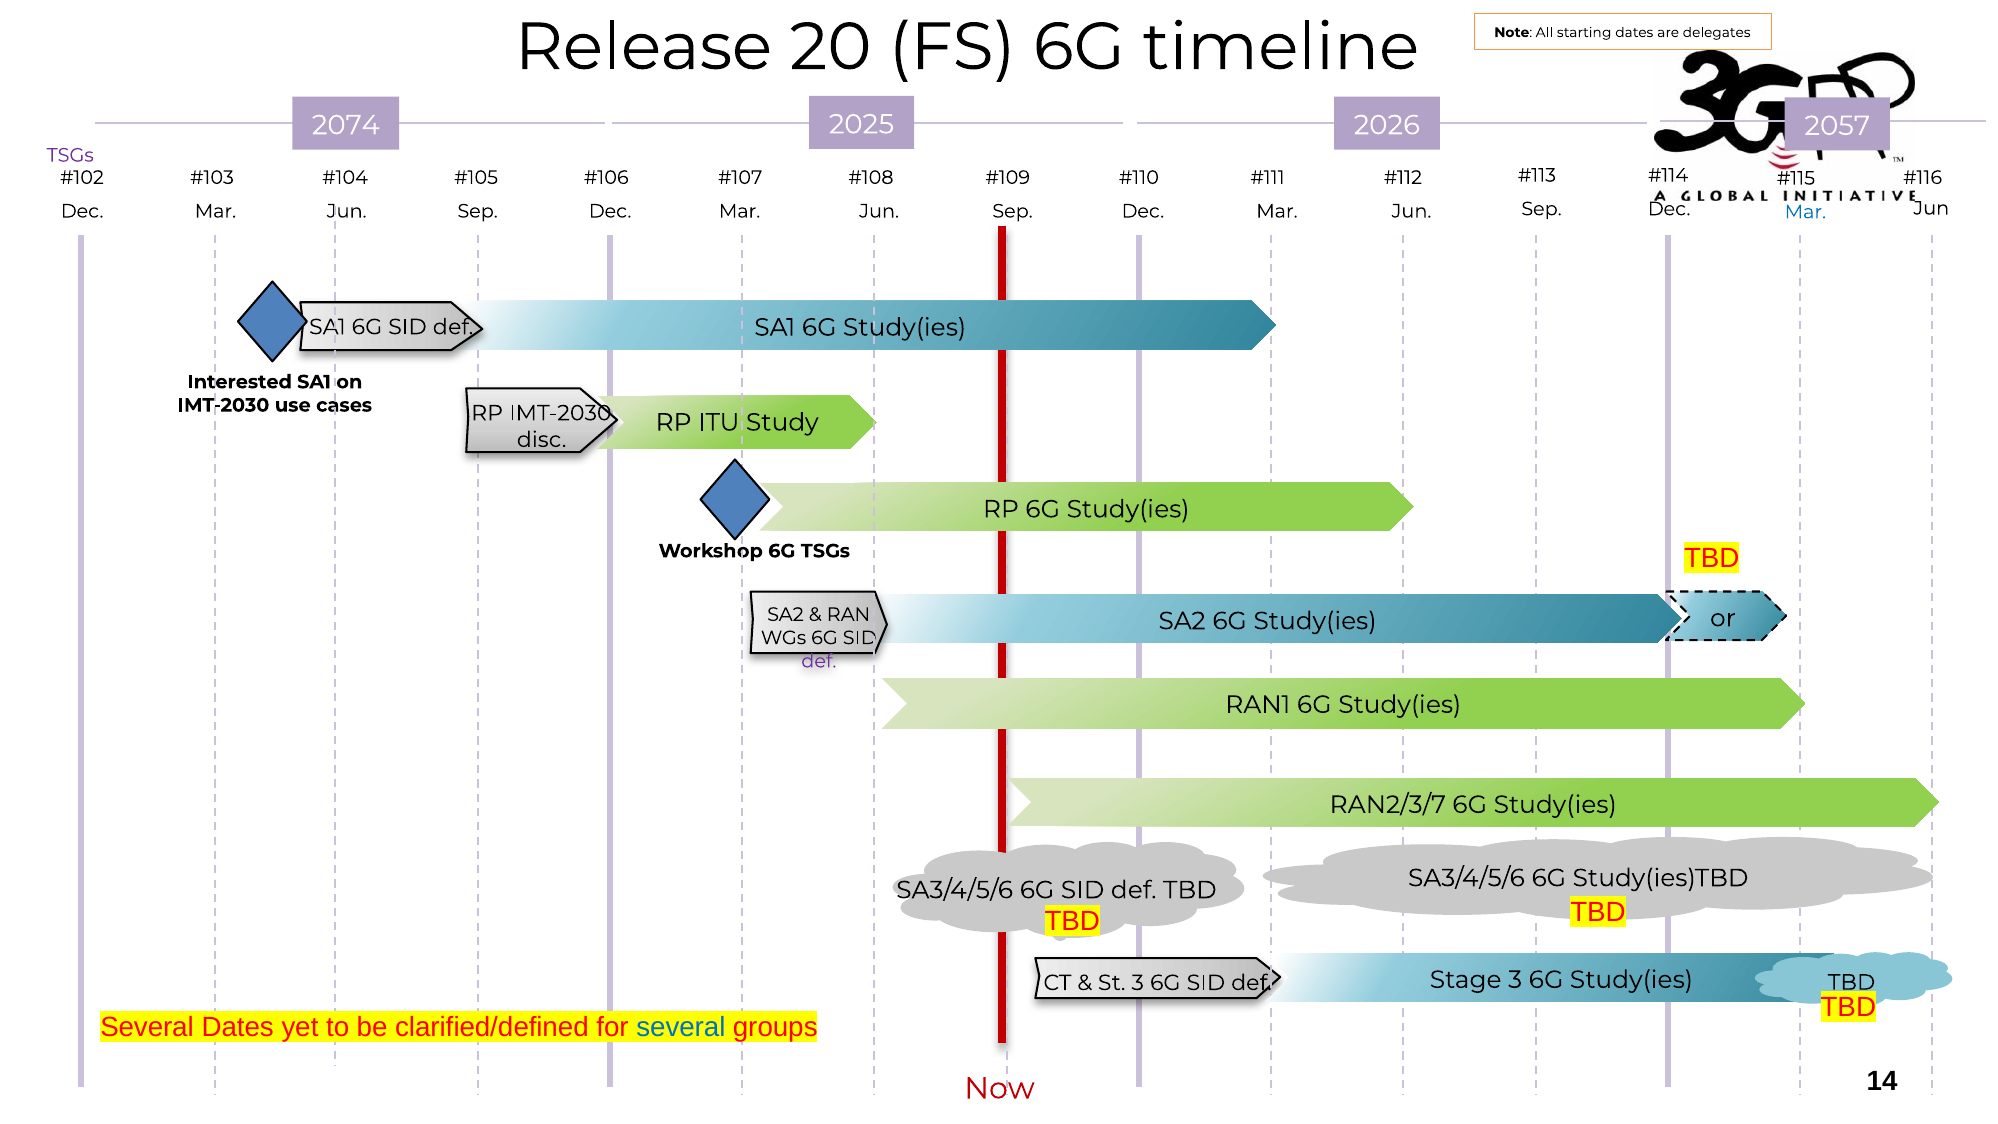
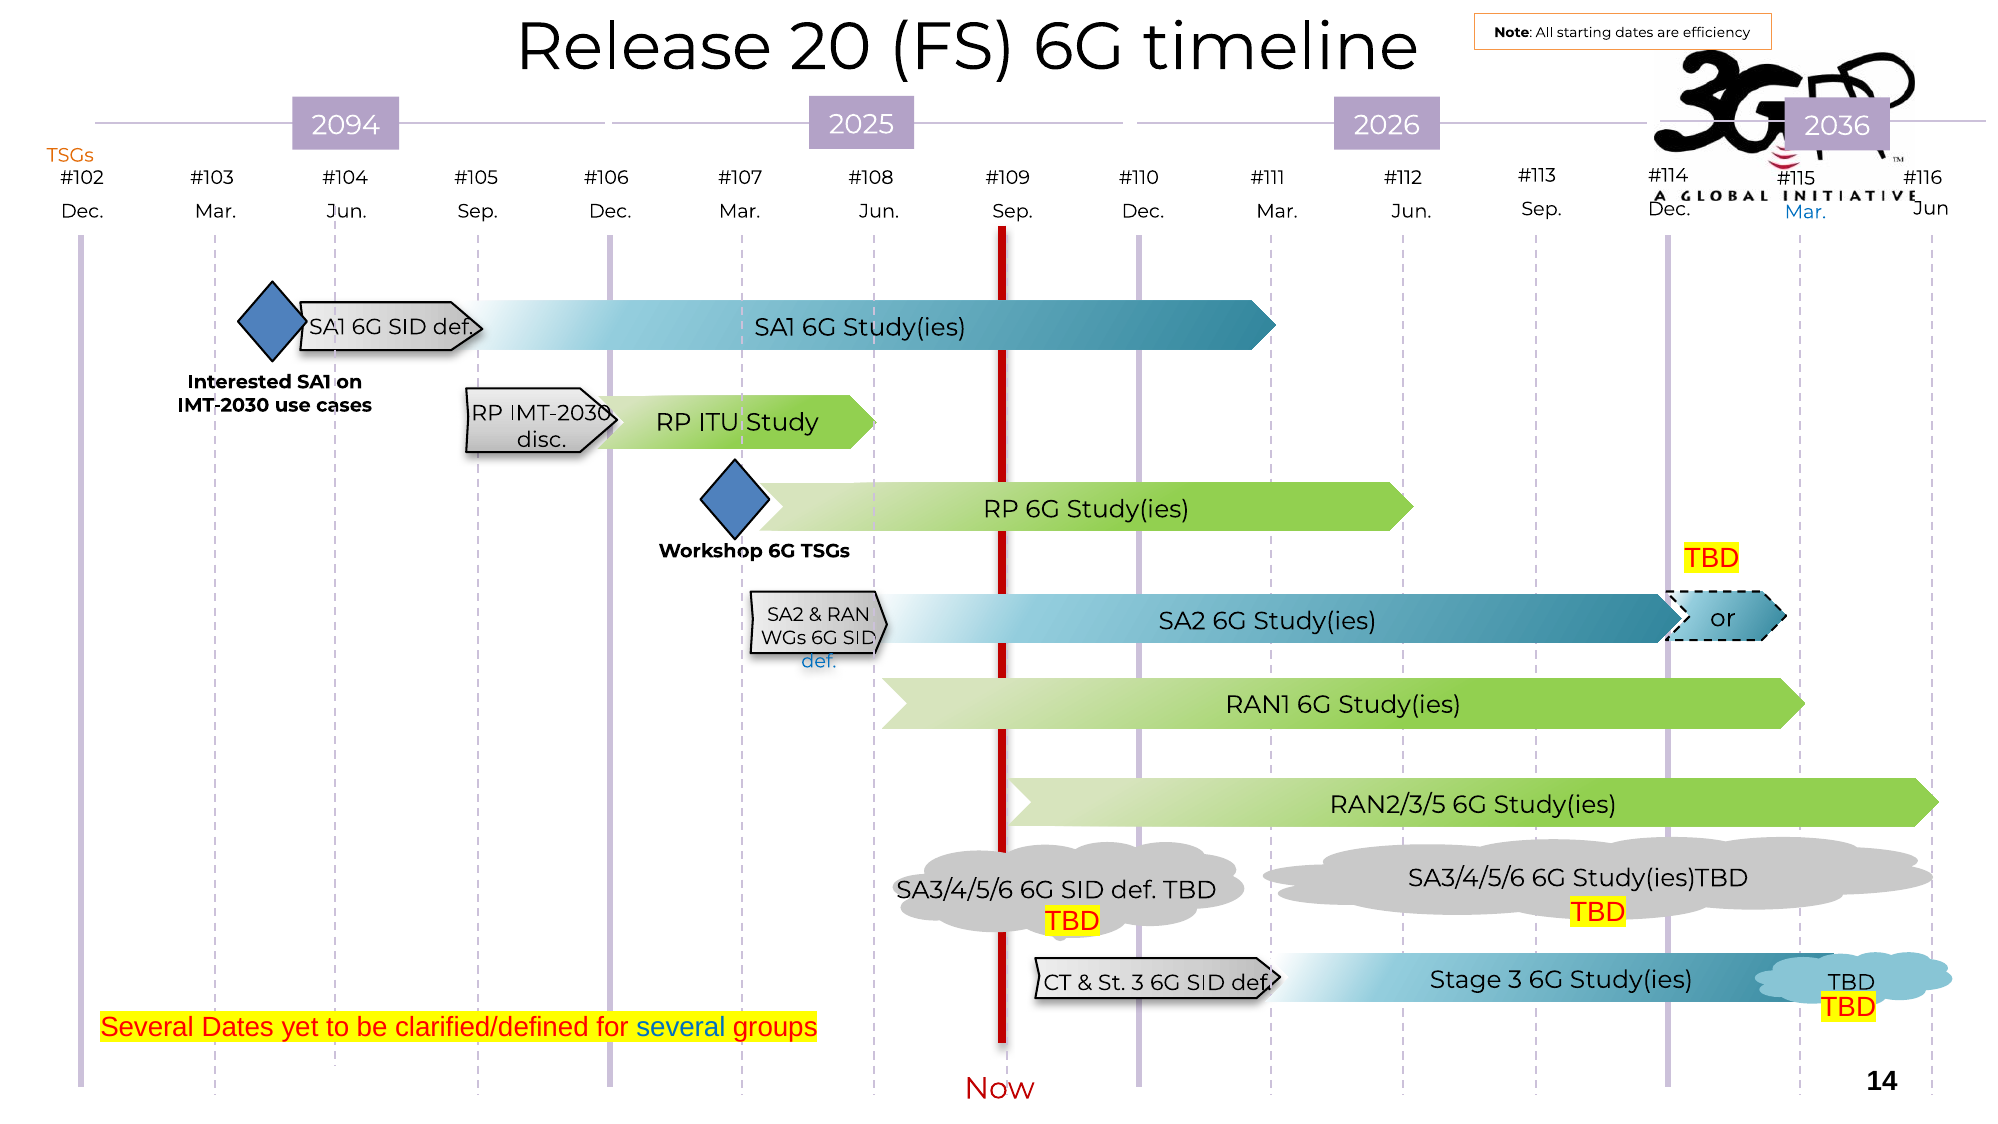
delegates: delegates -> efficiency (1717, 32)
2057: 2057 -> 2036 (1837, 126)
2074: 2074 -> 2094 (346, 125)
TSGs colour: purple -> orange (70, 155)
def colour: purple -> blue (819, 661)
RAN2/3/7: RAN2/3/7 -> RAN2/3/5 (1388, 805)
